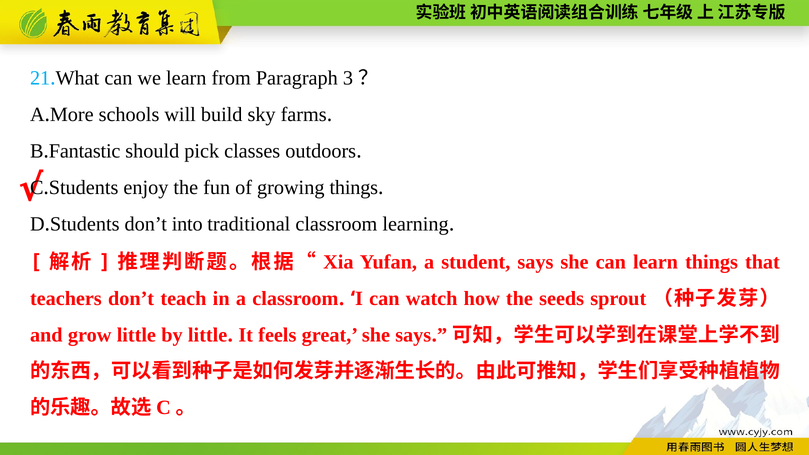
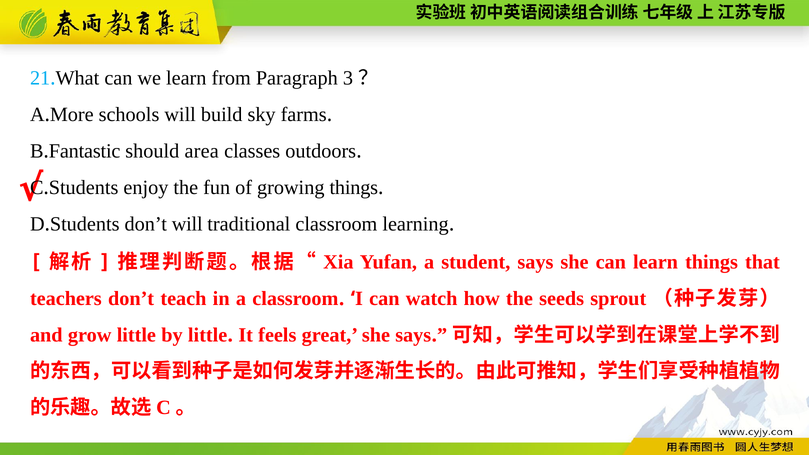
pick: pick -> area (202, 151)
don’t into: into -> will (187, 224)
